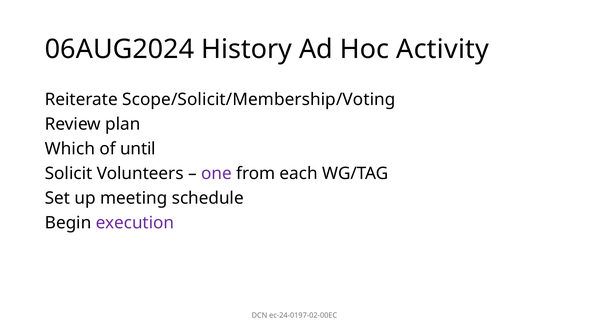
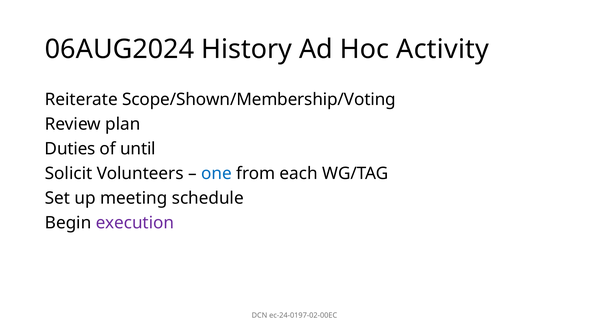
Scope/Solicit/Membership/Voting: Scope/Solicit/Membership/Voting -> Scope/Shown/Membership/Voting (259, 100)
Which: Which -> Duties (70, 149)
one colour: purple -> blue (216, 174)
